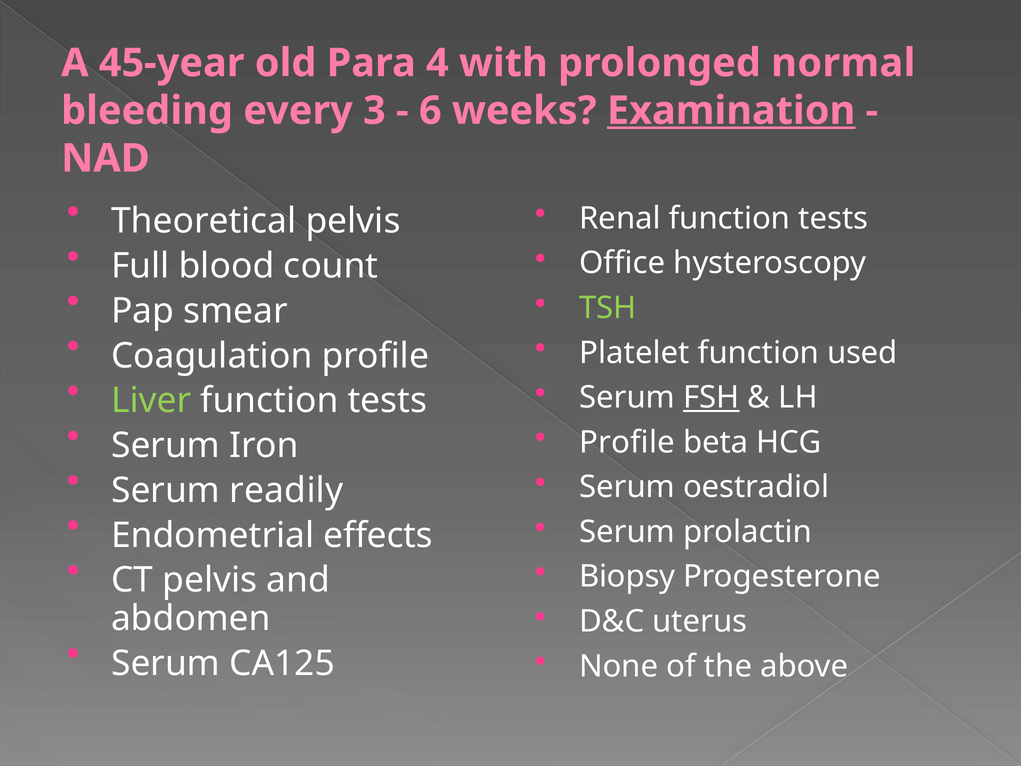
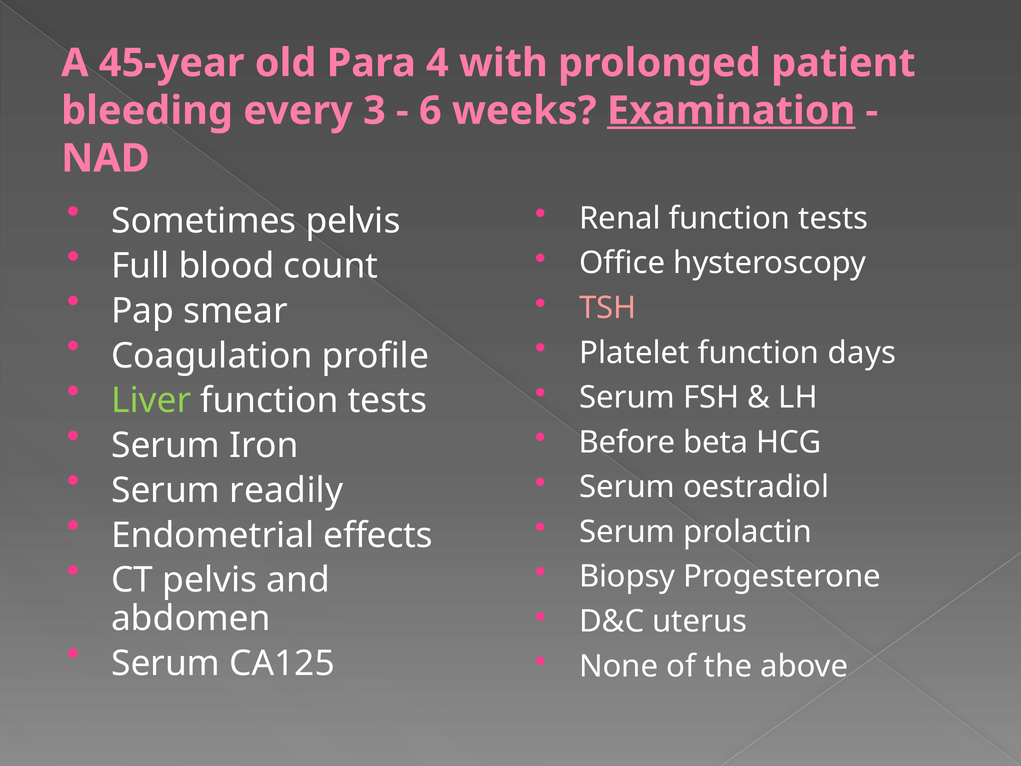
normal: normal -> patient (843, 63)
Theoretical: Theoretical -> Sometimes (204, 221)
TSH colour: light green -> pink (608, 308)
used: used -> days (862, 353)
FSH underline: present -> none (711, 397)
Profile: Profile -> Before (627, 442)
